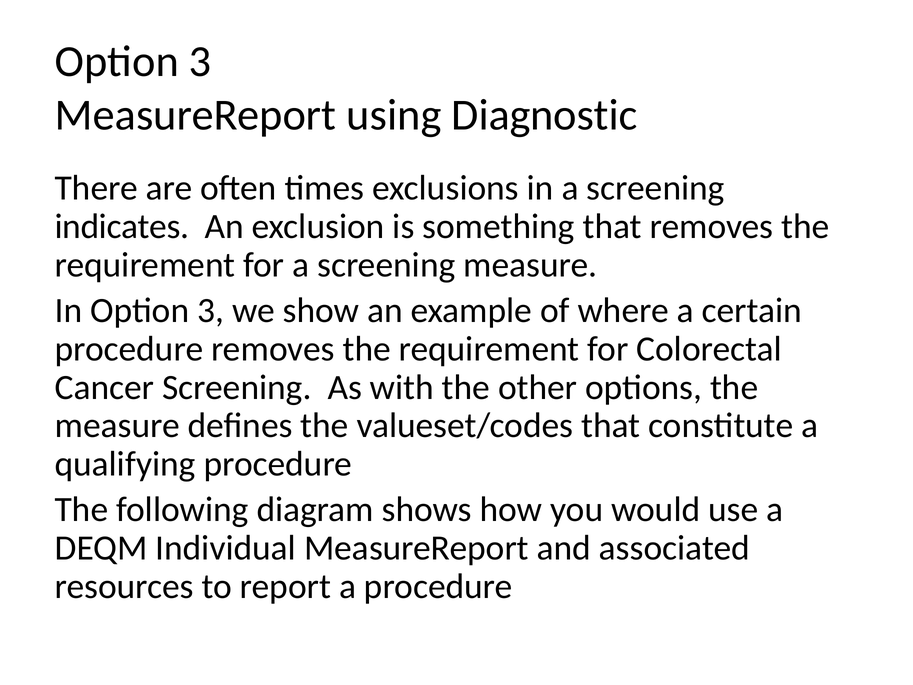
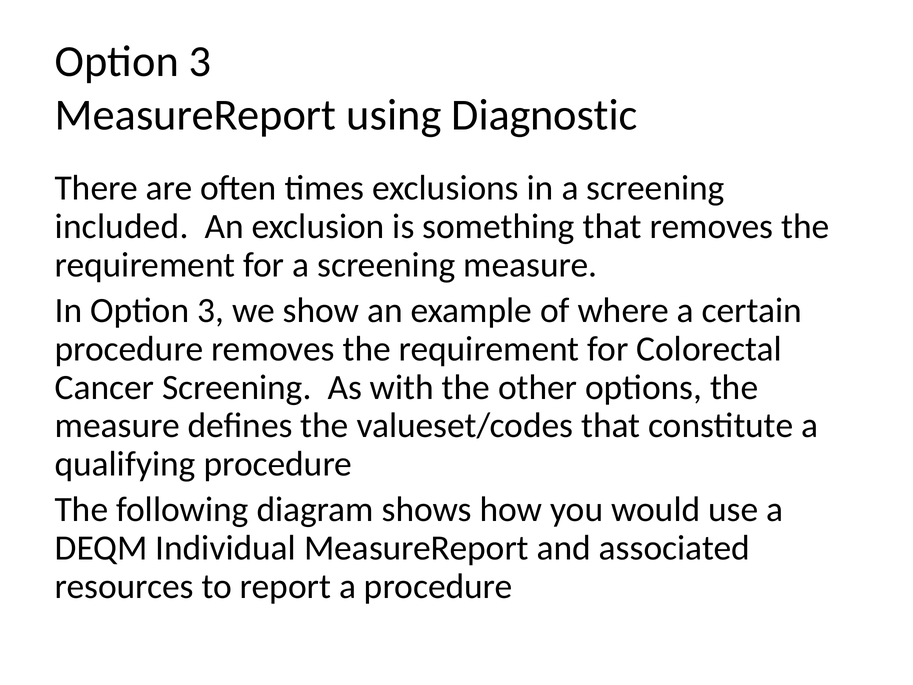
indicates: indicates -> included (122, 226)
